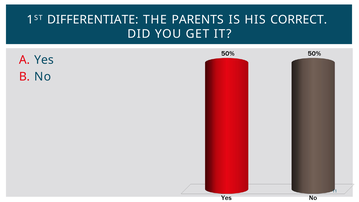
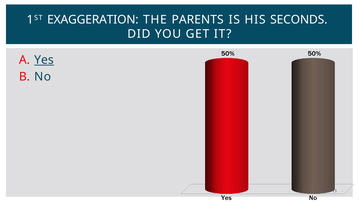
DIFFERENTIATE: DIFFERENTIATE -> EXAGGERATION (93, 20)
CORRECT: CORRECT -> SECONDS (299, 20)
Yes underline: none -> present (44, 60)
